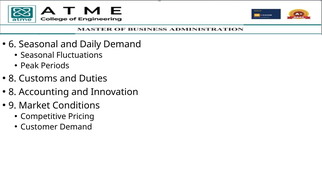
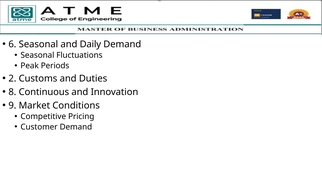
8: 8 -> 2 (12, 79)
Accounting: Accounting -> Continuous (44, 92)
